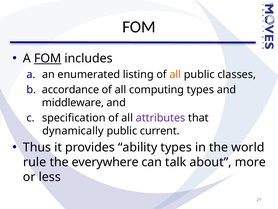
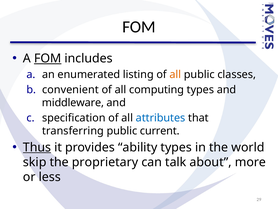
accordance: accordance -> convenient (70, 89)
attributes colour: purple -> blue (161, 118)
dynamically: dynamically -> transferring (73, 131)
Thus underline: none -> present (37, 147)
rule: rule -> skip (35, 162)
everywhere: everywhere -> proprietary (105, 162)
